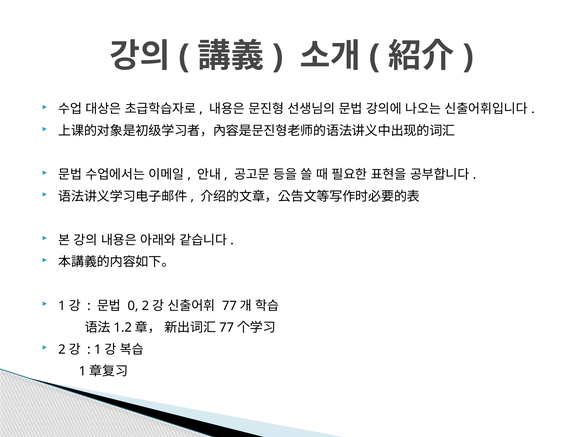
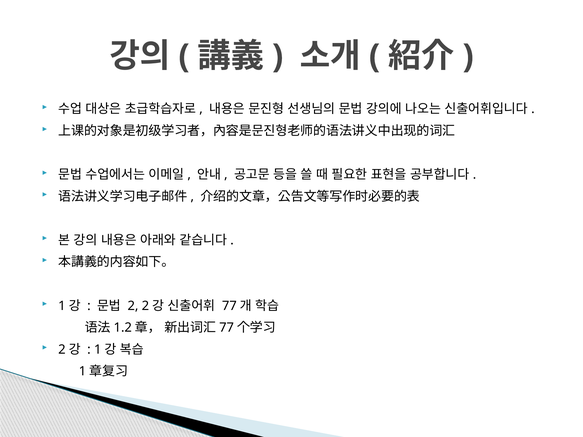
0: 0 -> 2 (133, 306)
